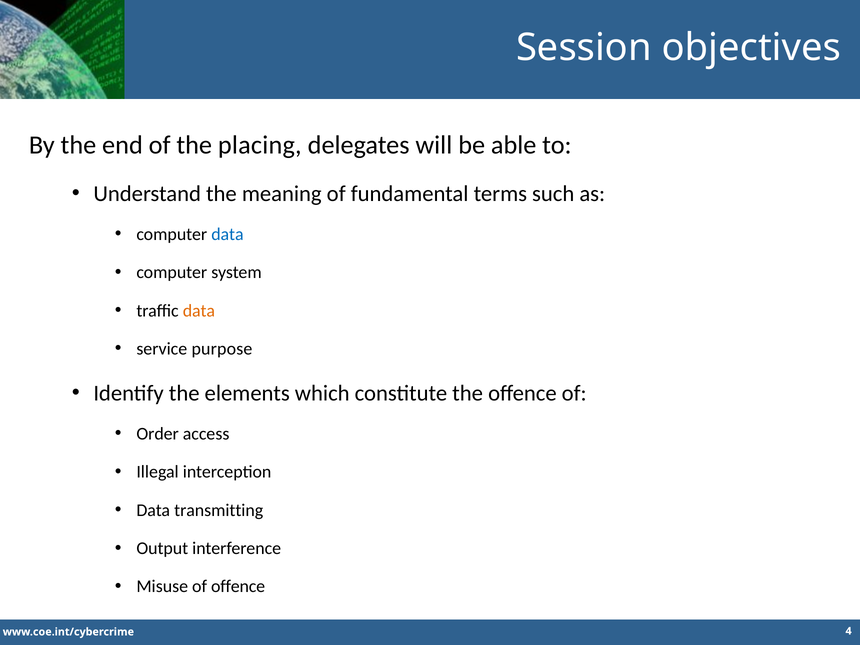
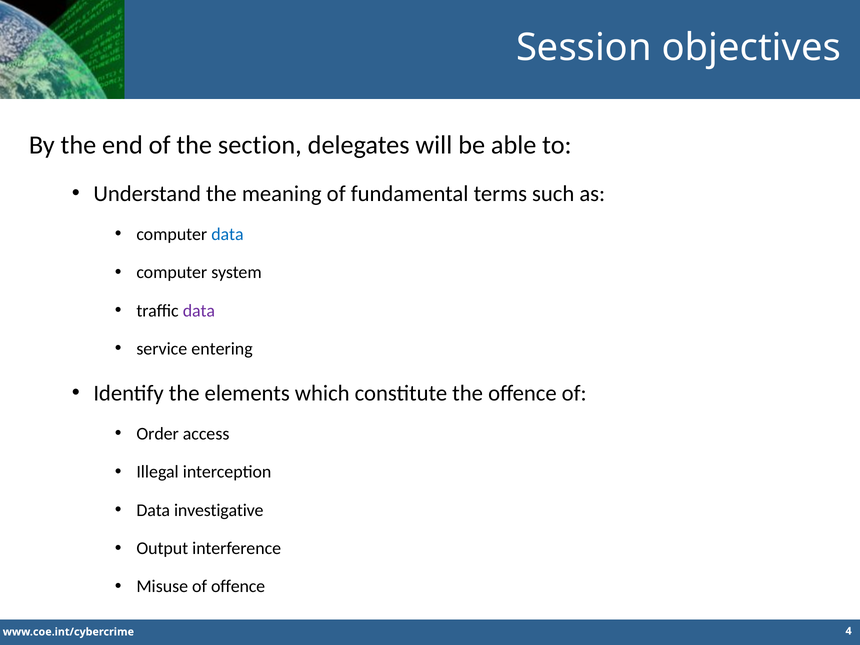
placing: placing -> section (260, 145)
data colour: orange -> purple (199, 311)
purpose: purpose -> entering (222, 349)
transmitting: transmitting -> investigative (219, 510)
